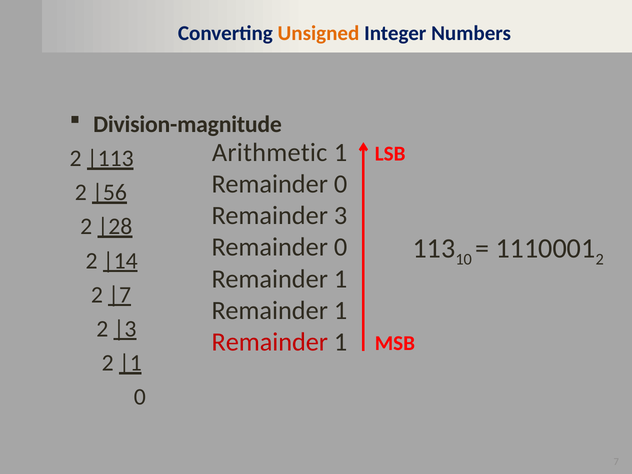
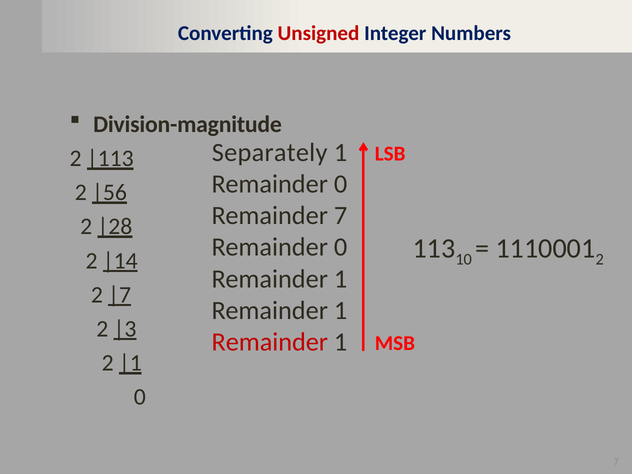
Unsigned colour: orange -> red (318, 33)
Arithmetic: Arithmetic -> Separately (270, 152)
Remainder 3: 3 -> 7 (341, 216)
